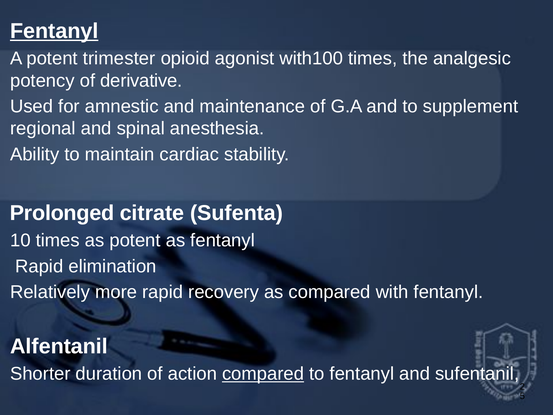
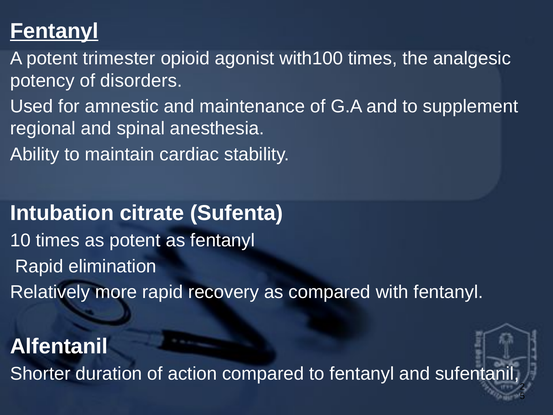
derivative: derivative -> disorders (141, 81)
Prolonged: Prolonged -> Intubation (62, 213)
compared underline: present -> none (263, 374)
